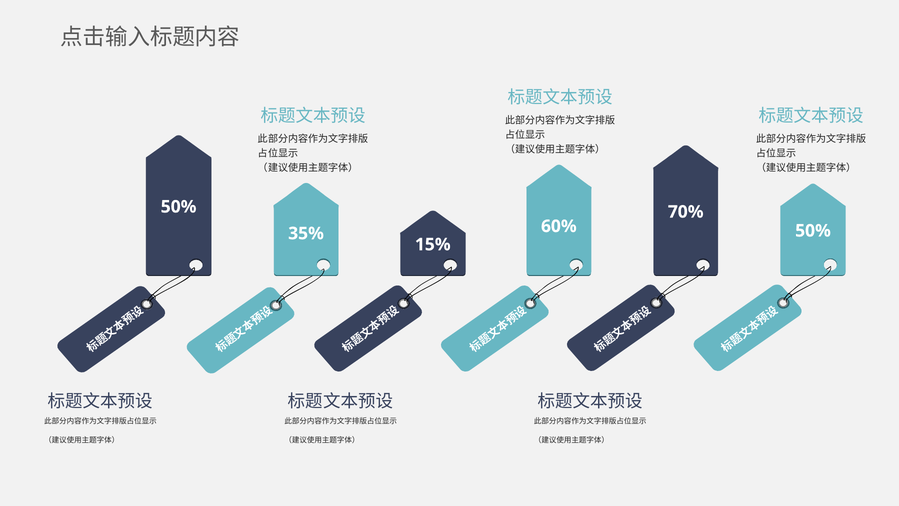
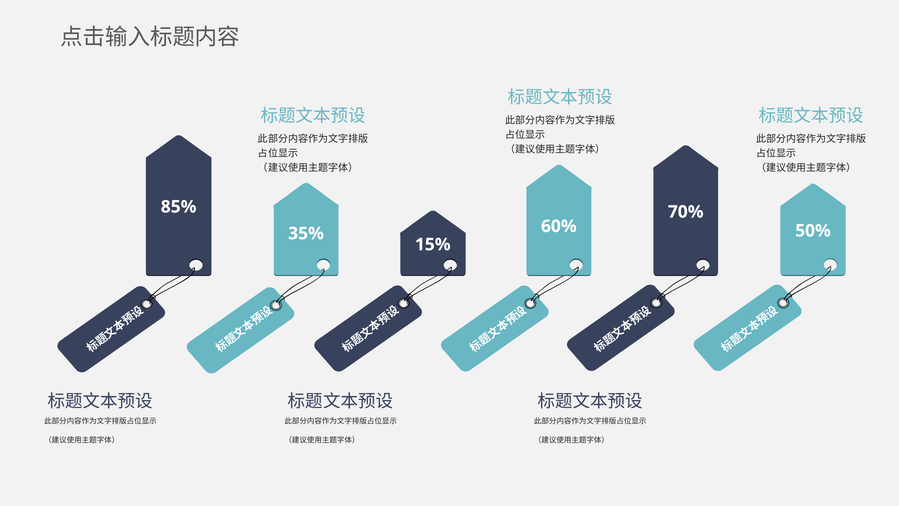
50%: 50% -> 85% (179, 207)
